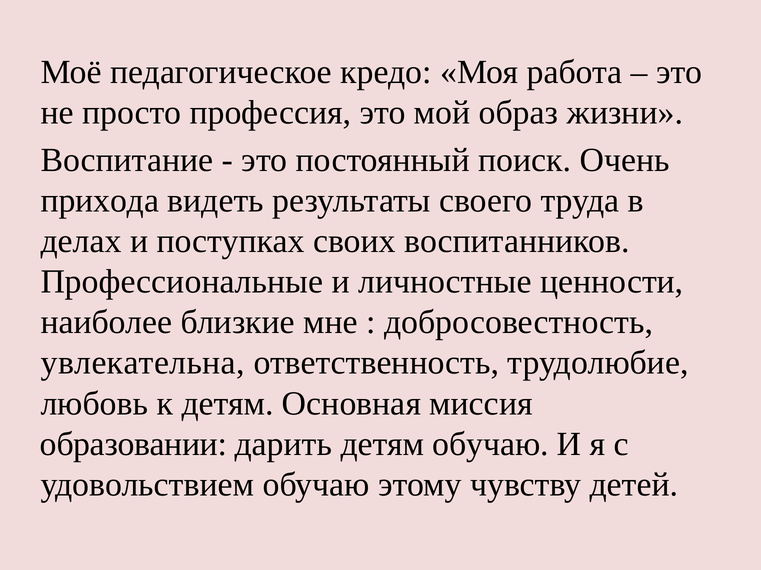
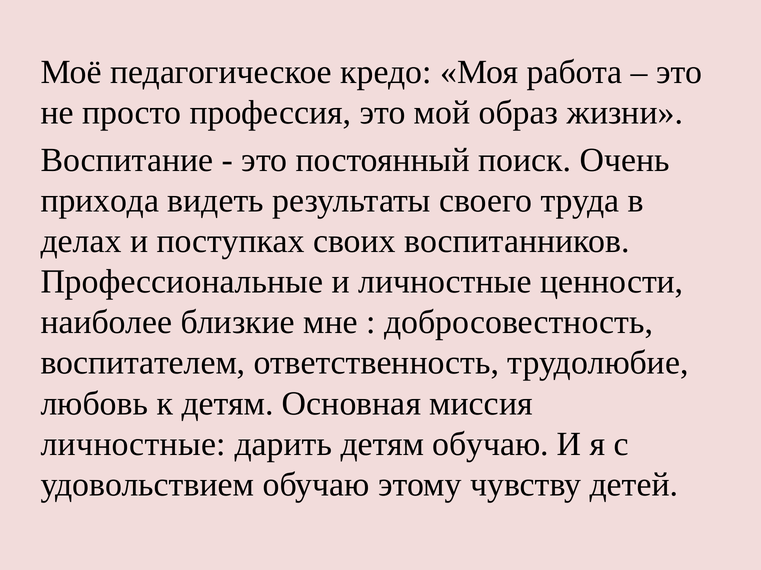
увлекательна: увлекательна -> воспитателем (143, 363)
образовании: образовании -> личностные (133, 445)
